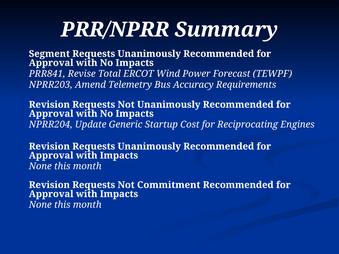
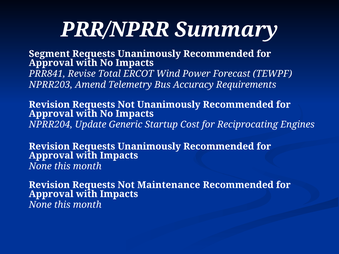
Commitment: Commitment -> Maintenance (169, 185)
